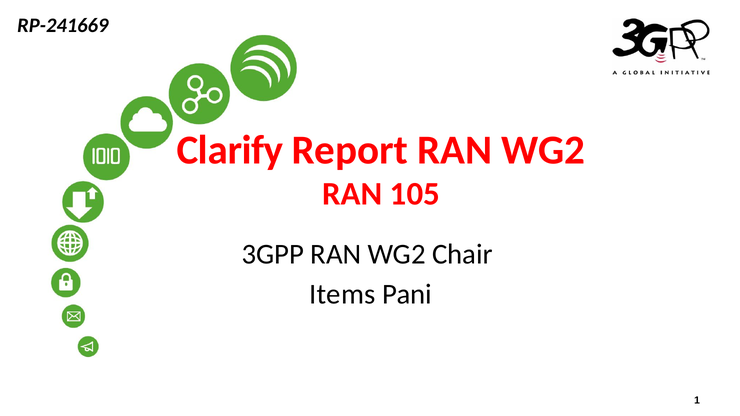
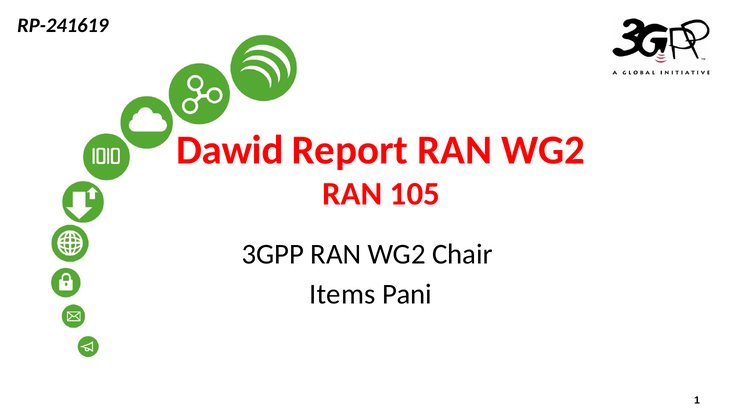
RP-241669: RP-241669 -> RP-241619 (63, 25)
Clarify: Clarify -> Dawid (230, 150)
